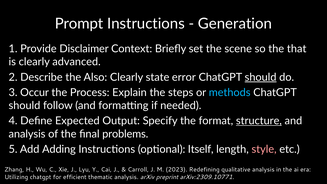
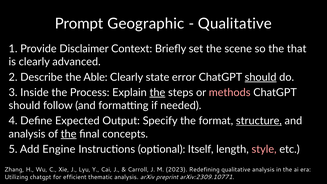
Prompt Instructions: Instructions -> Geographic (146, 24)
Generation: Generation -> Qualitative (235, 24)
Also: Also -> Able (95, 77)
Occur: Occur -> Inside (34, 92)
the underline: none -> present (157, 92)
methods colour: light blue -> pink (230, 92)
the underline: none -> present (69, 134)
problems: problems -> concepts (125, 134)
Adding: Adding -> Engine (59, 149)
